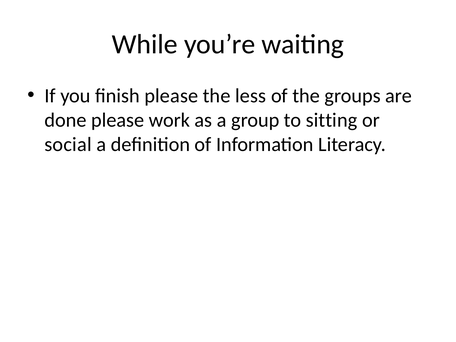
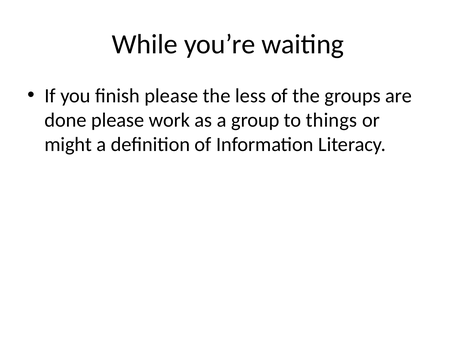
sitting: sitting -> things (332, 120)
social: social -> might (68, 144)
